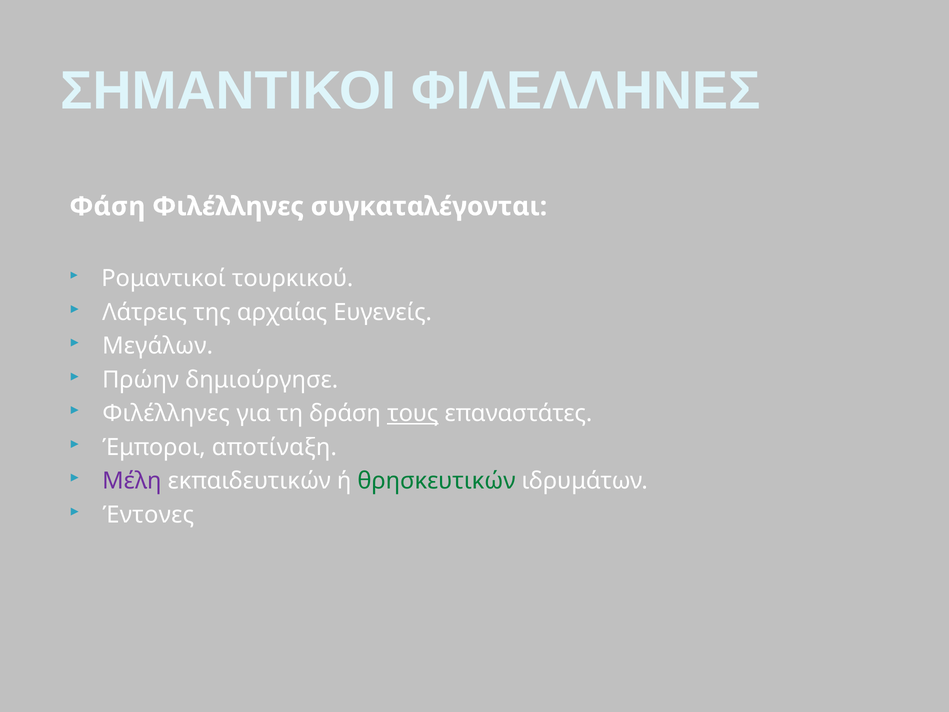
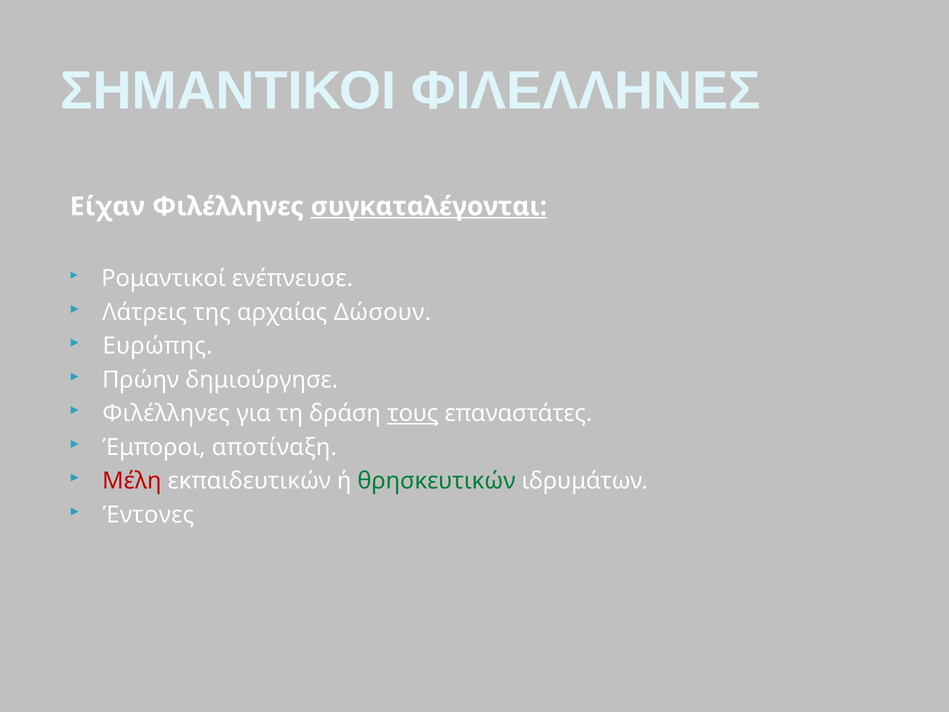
Φάση: Φάση -> Είχαν (107, 206)
συγκαταλέγονται underline: none -> present (429, 206)
τουρκικού: τουρκικού -> ενέπνευσε (292, 279)
Ευγενείς: Ευγενείς -> Δώσουν (382, 312)
Μεγάλων: Μεγάλων -> Ευρώπης (158, 346)
Μέλη colour: purple -> red (132, 481)
